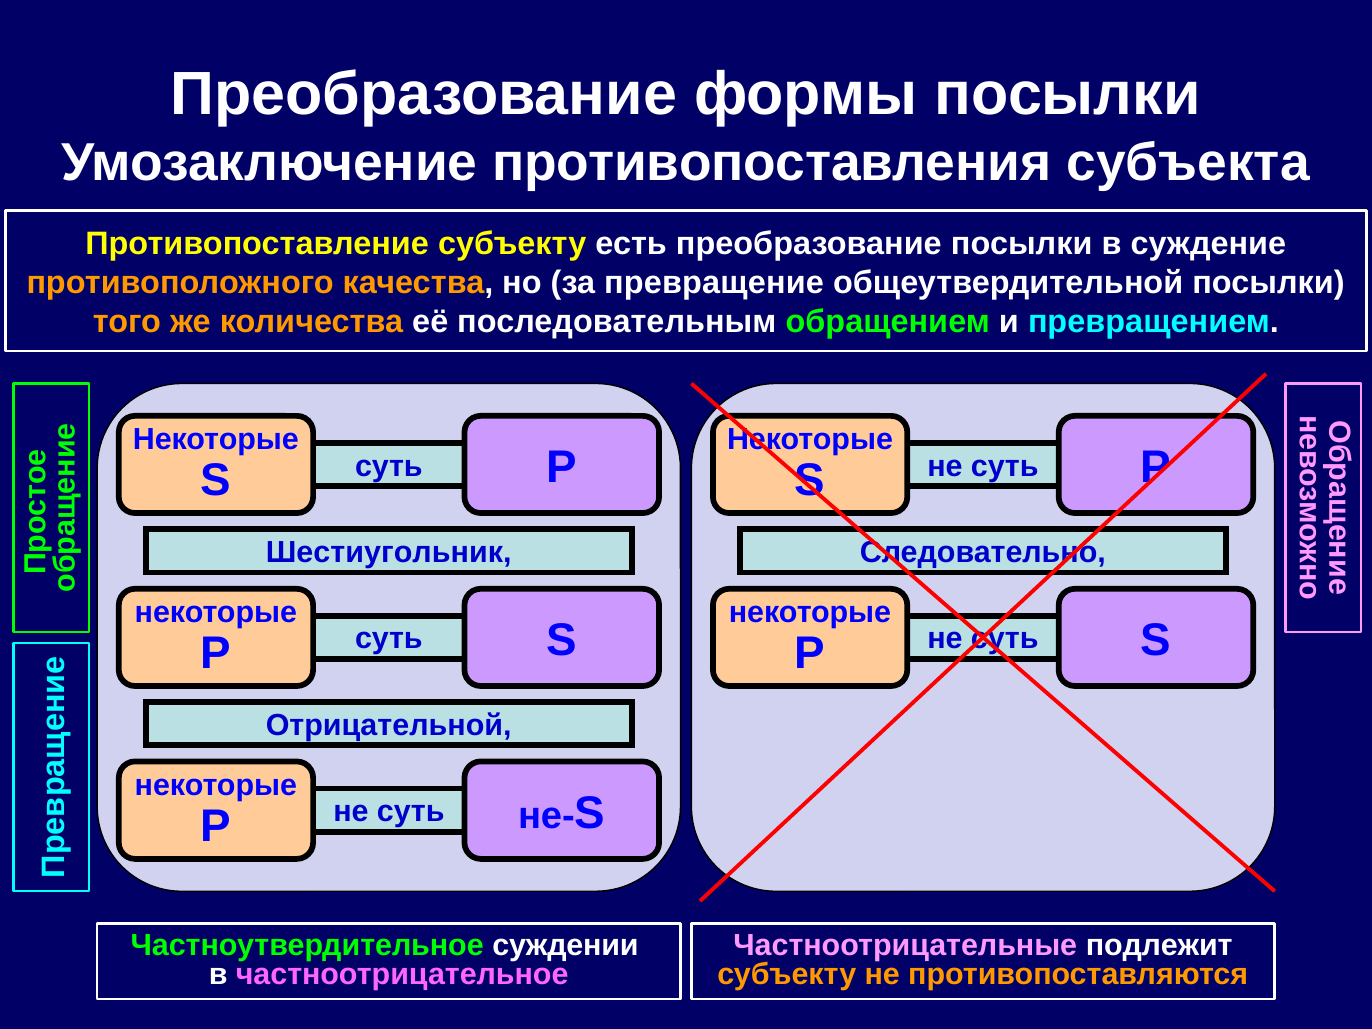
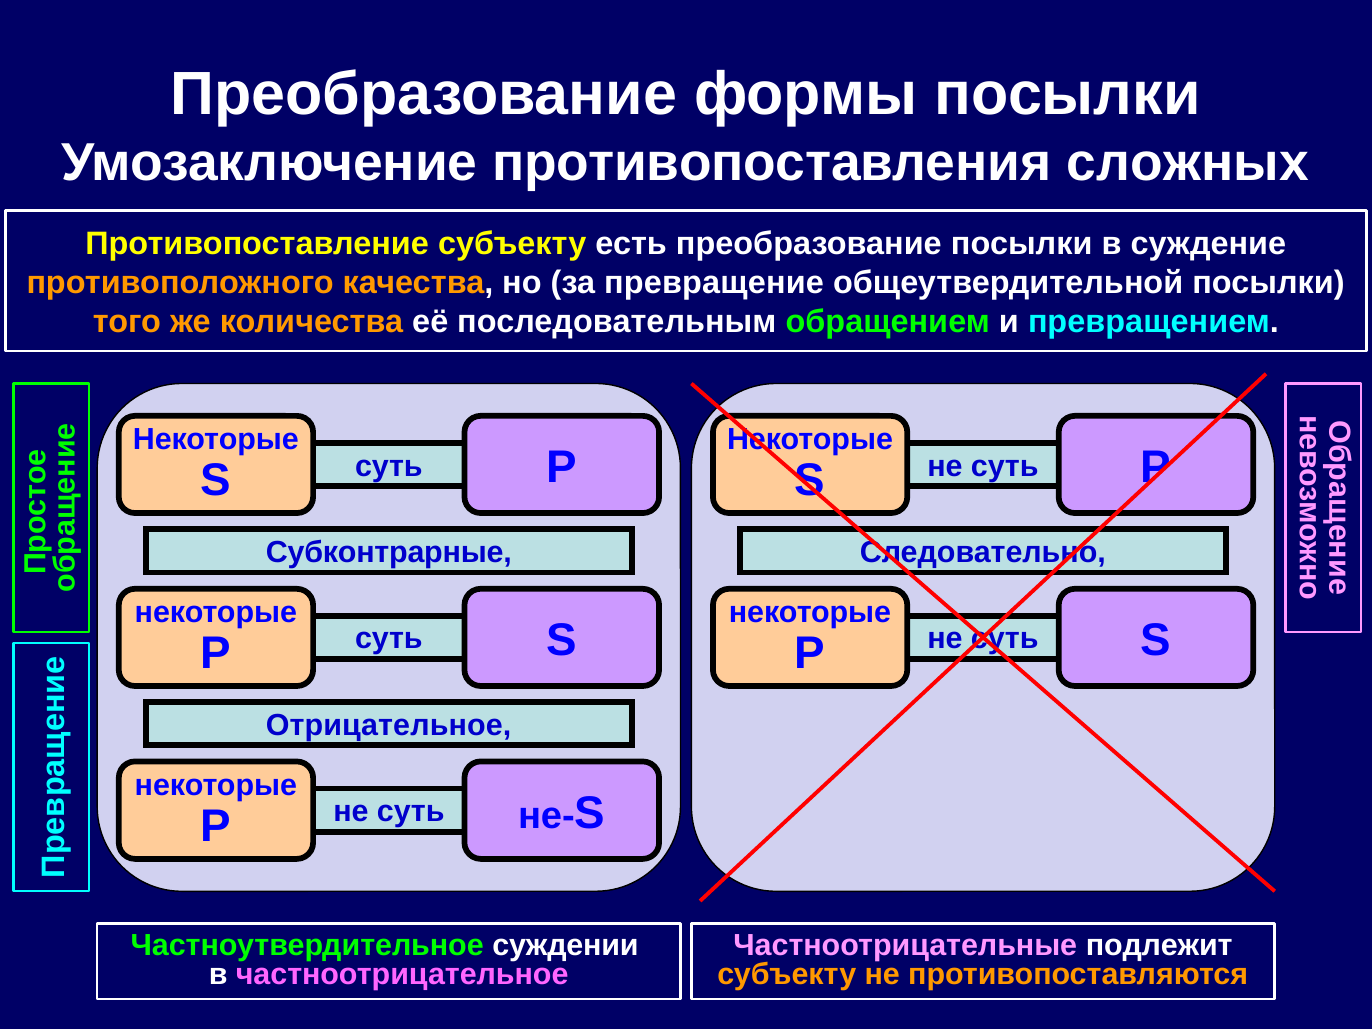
субъекта: субъекта -> сложных (1188, 162)
Шестиугольник: Шестиугольник -> Субконтрарные (389, 552)
Отрицательной: Отрицательной -> Отрицательное (389, 725)
